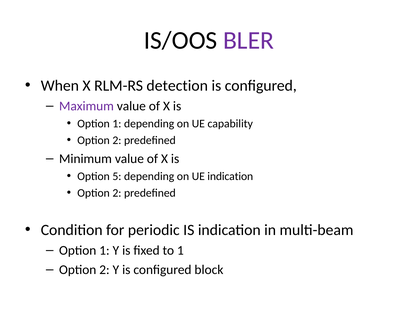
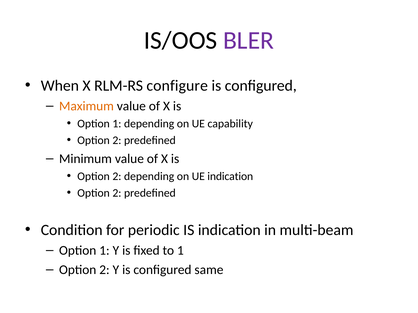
detection: detection -> configure (177, 86)
Maximum colour: purple -> orange (86, 106)
5: 5 -> 2 (117, 177)
block: block -> same (209, 270)
